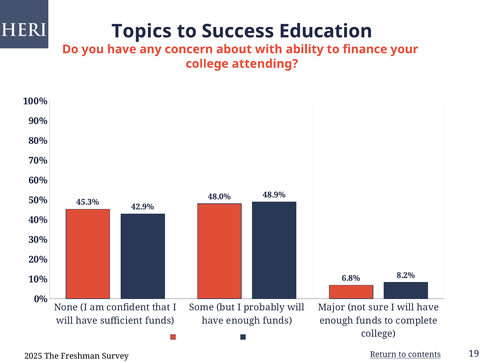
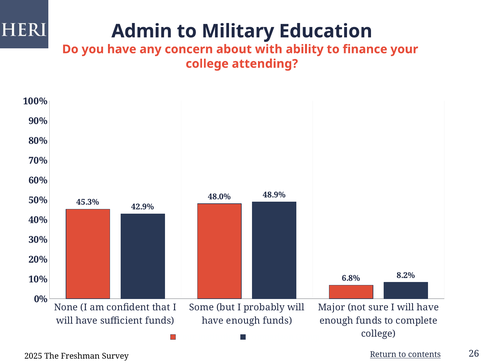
Topics: Topics -> Admin (142, 31)
Success: Success -> Military (238, 31)
19: 19 -> 26 (474, 354)
